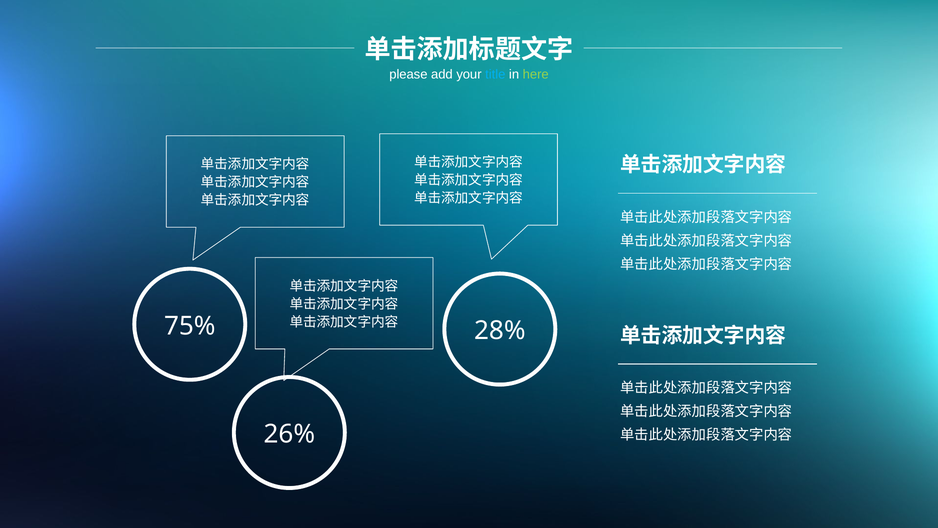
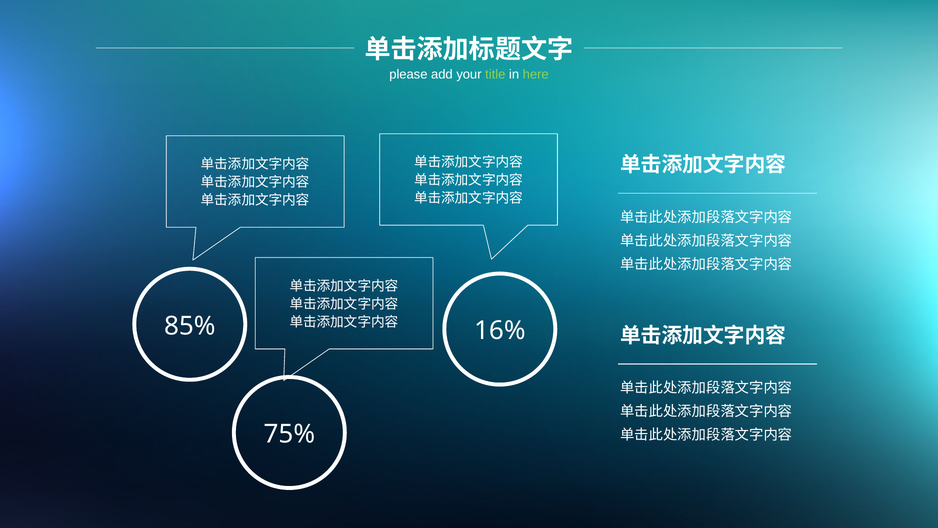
title colour: light blue -> light green (495, 74)
28%: 28% -> 16% (500, 331)
75%: 75% -> 85% (190, 326)
26%: 26% -> 75% (289, 434)
